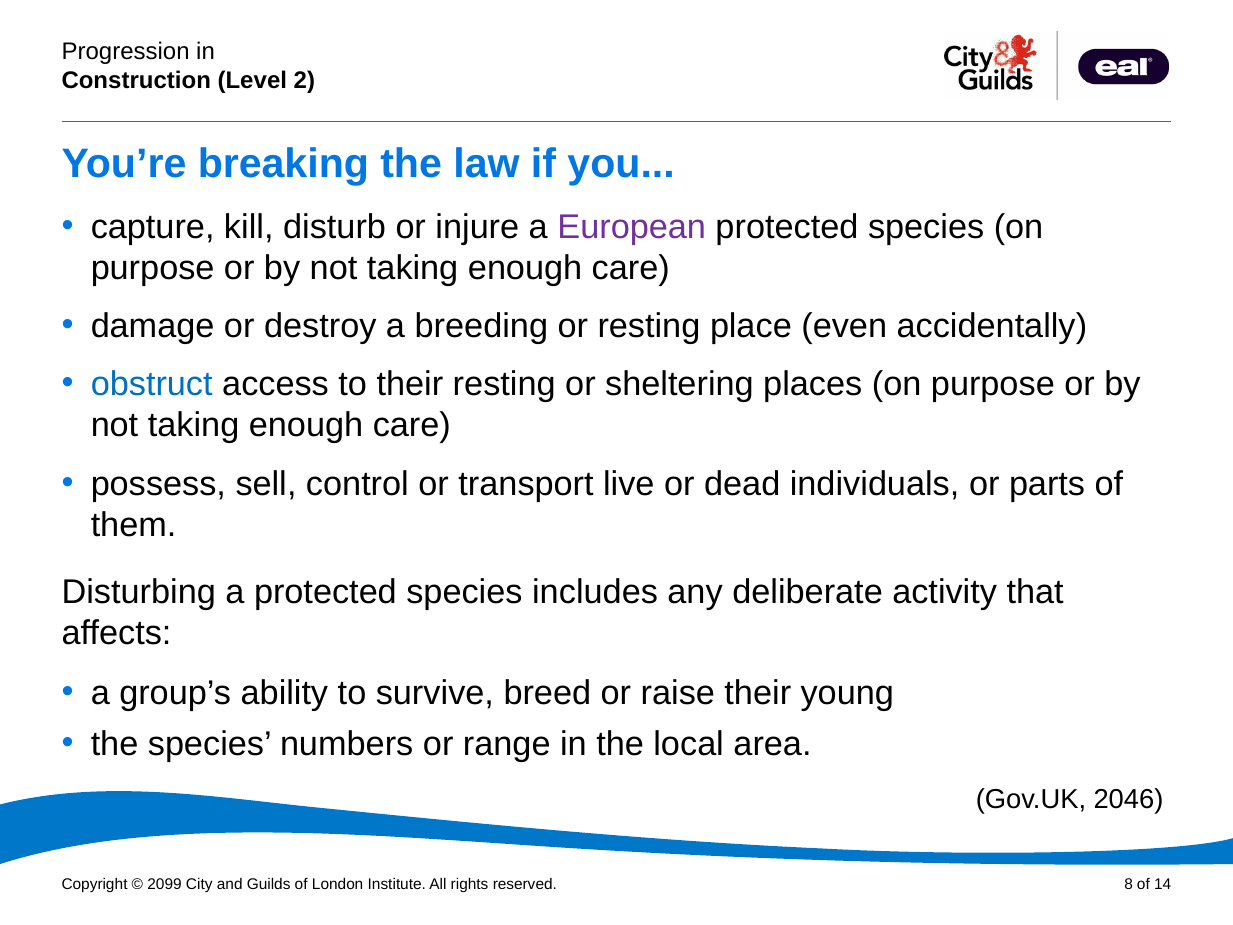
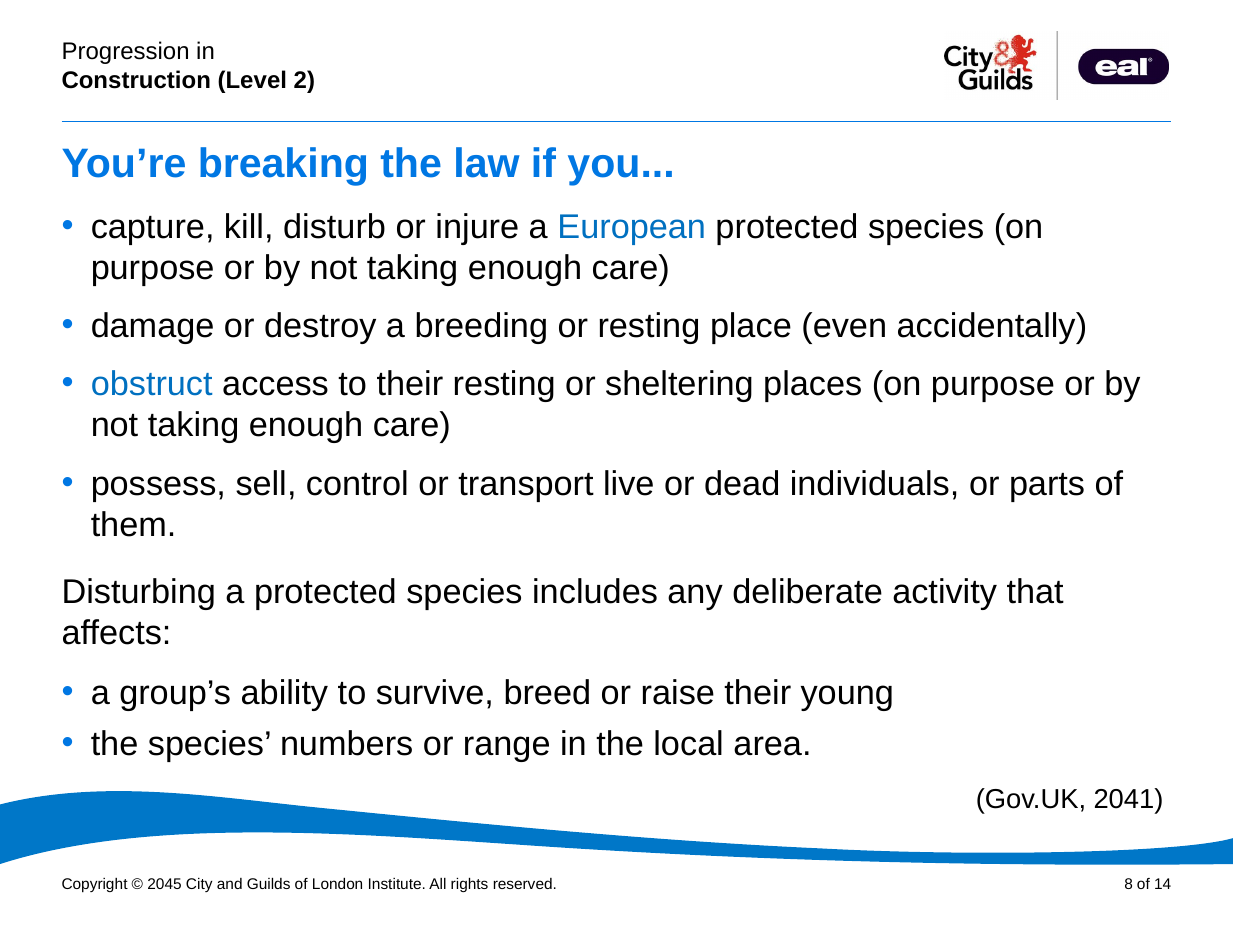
European colour: purple -> blue (632, 227)
2046: 2046 -> 2041 (1128, 799)
2099: 2099 -> 2045 (165, 884)
